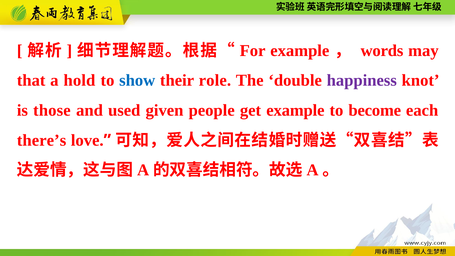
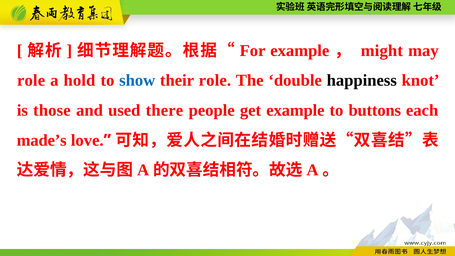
words: words -> might (382, 51)
that: that -> role (31, 81)
happiness colour: purple -> black (362, 81)
given: given -> there (164, 110)
become: become -> buttons (375, 110)
there’s: there’s -> made’s (42, 140)
